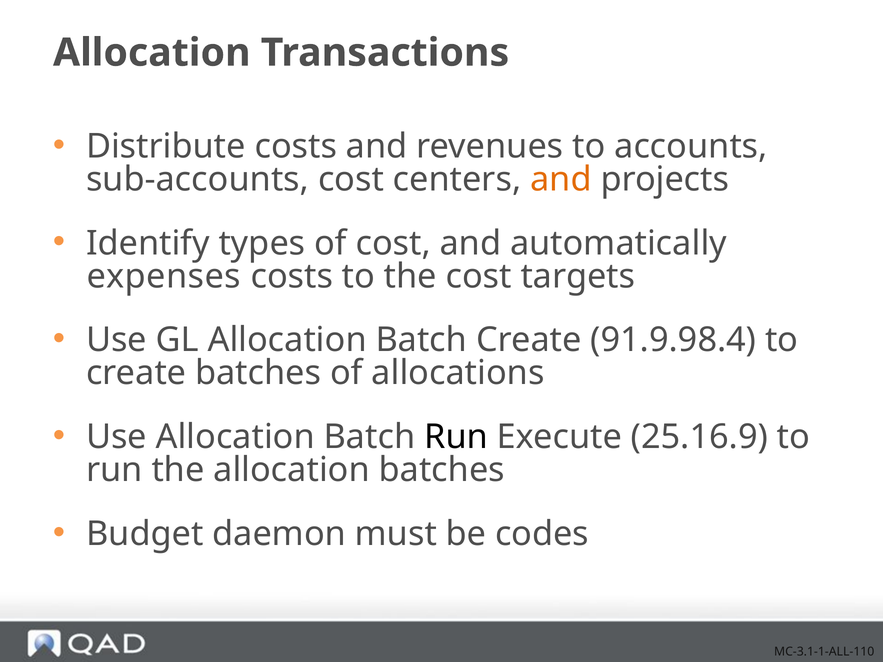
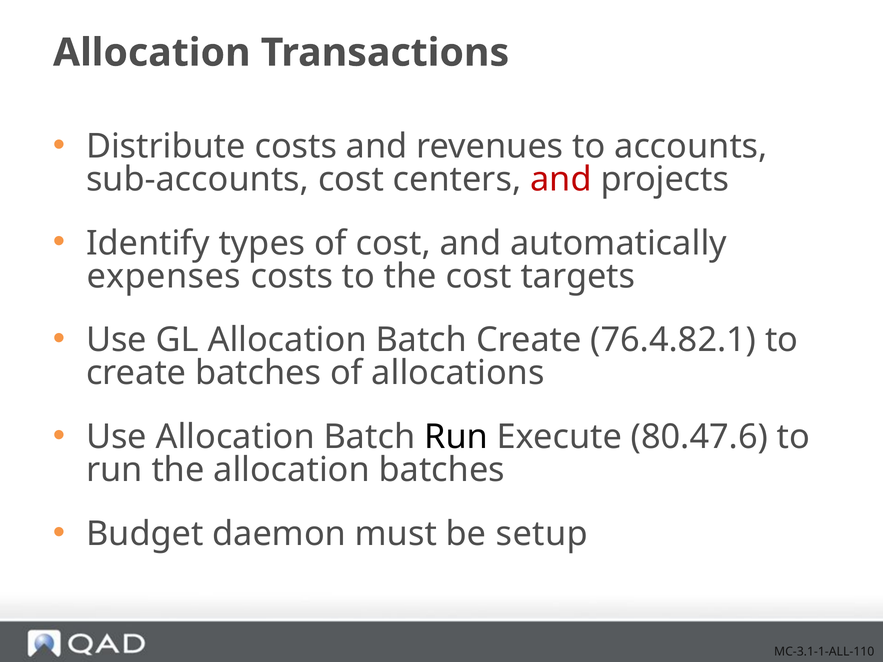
and colour: orange -> red (561, 179)
91.9.98.4: 91.9.98.4 -> 76.4.82.1 (673, 340)
25.16.9: 25.16.9 -> 80.47.6 (699, 437)
codes: codes -> setup (542, 534)
